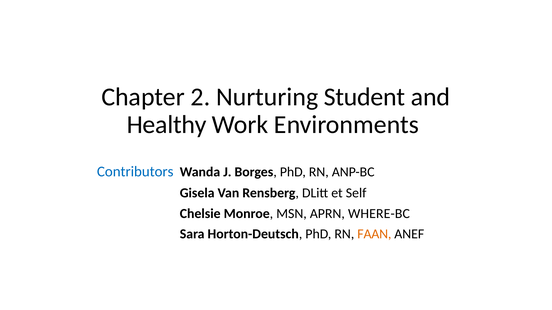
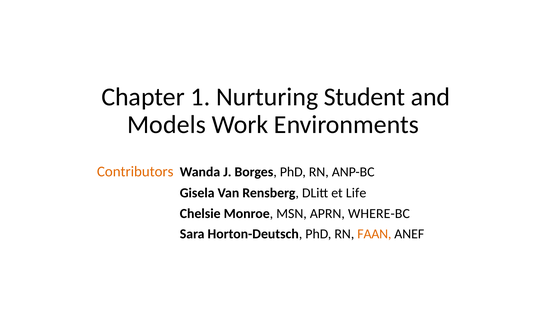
2: 2 -> 1 (200, 97)
Healthy: Healthy -> Models (166, 125)
Contributors colour: blue -> orange (135, 172)
Self: Self -> Life (356, 193)
